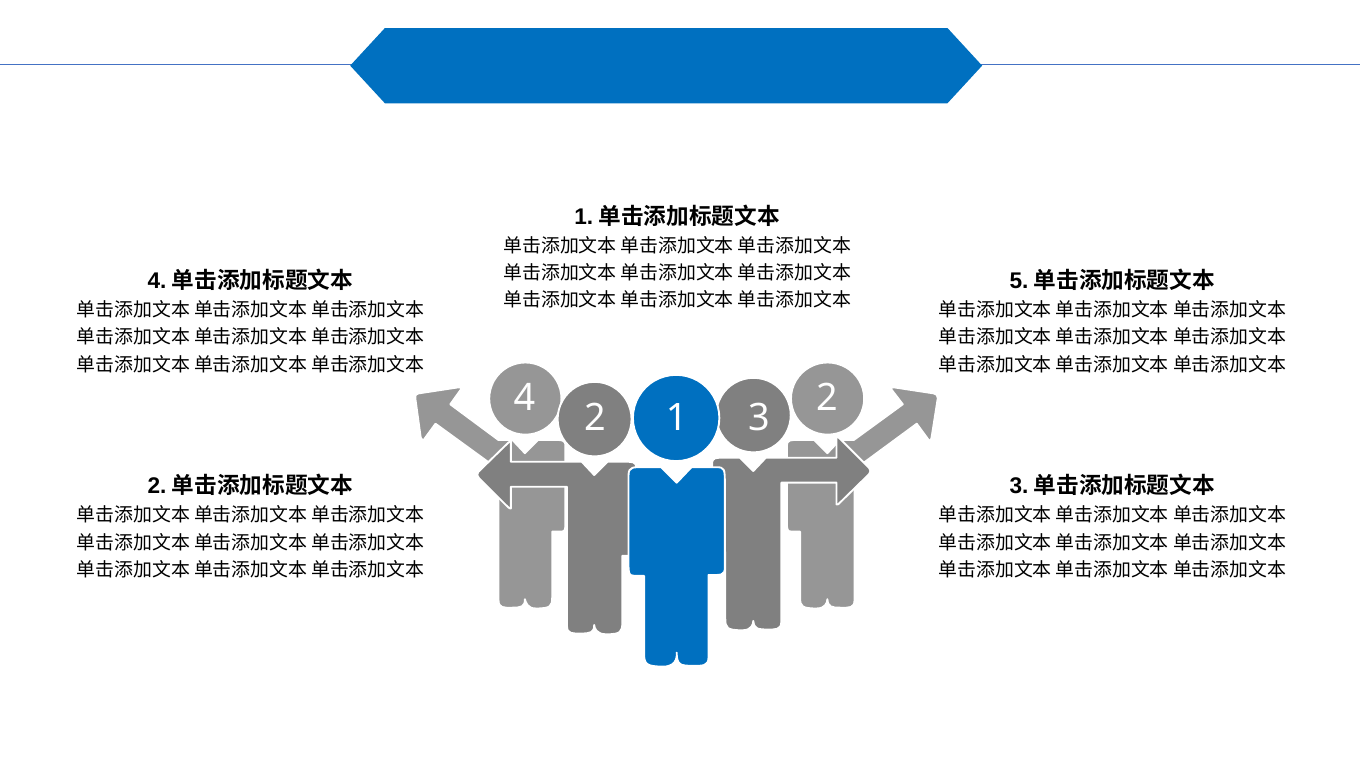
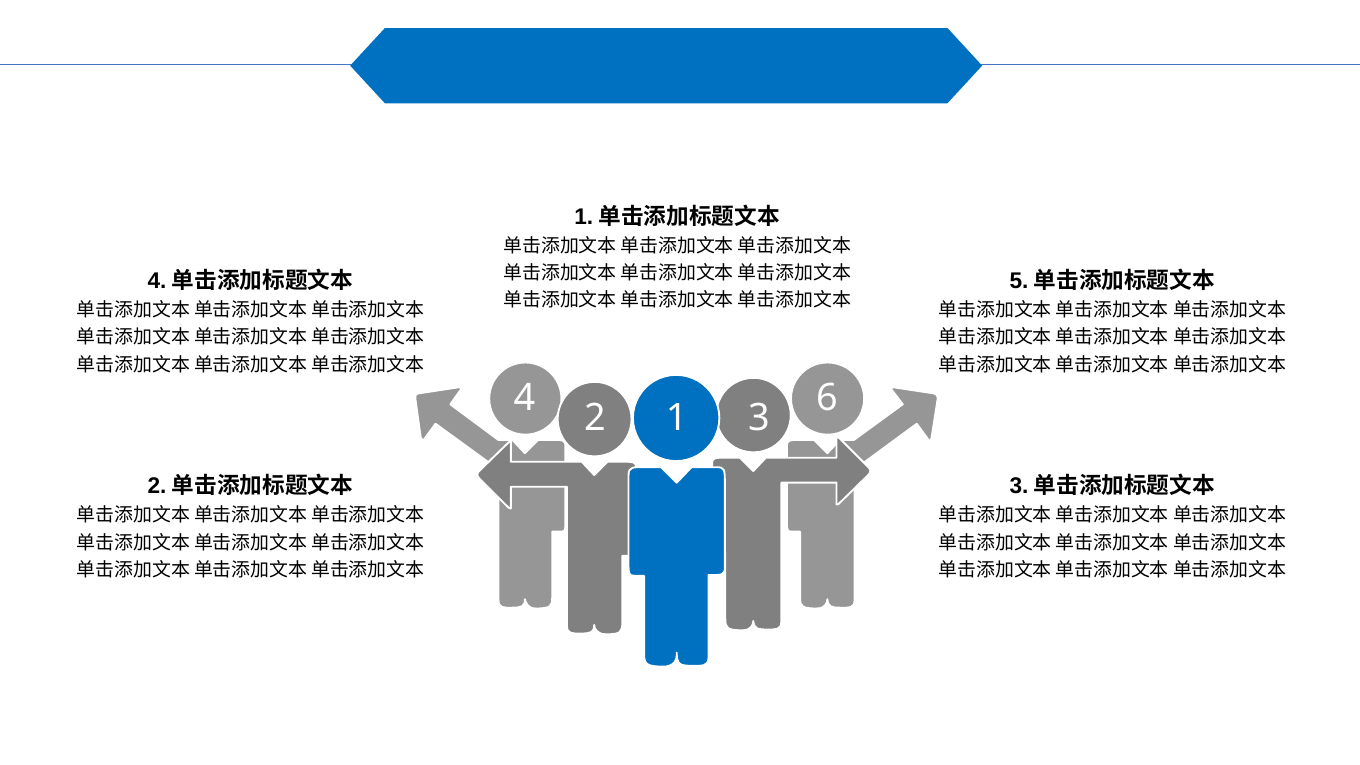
4 2: 2 -> 6 (827, 398)
